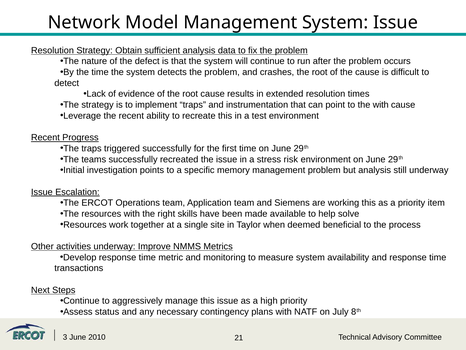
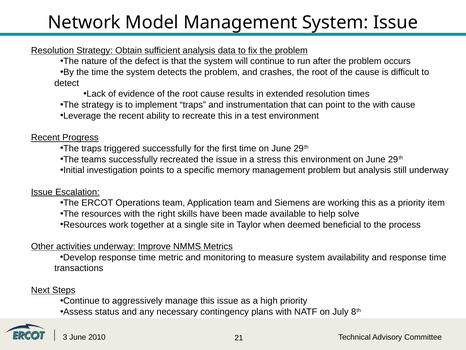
stress risk: risk -> this (291, 159)
